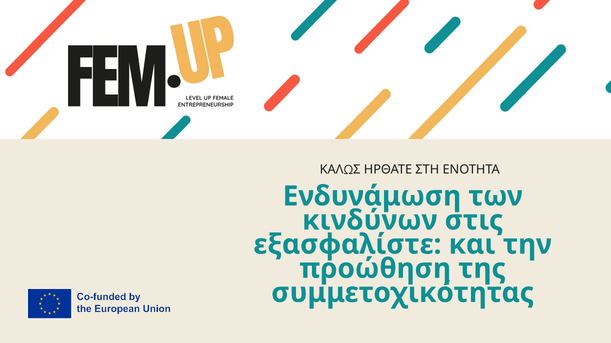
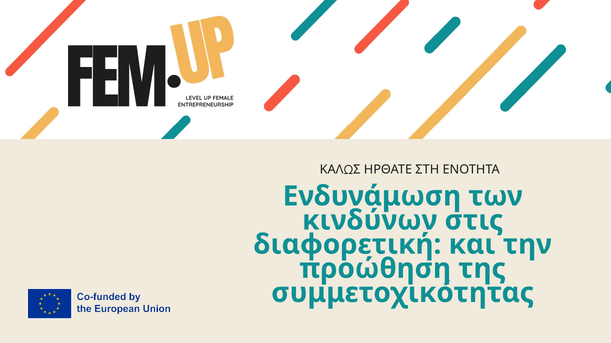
εξασφαλίστε: εξασφαλίστε -> διαφορετική (347, 245)
